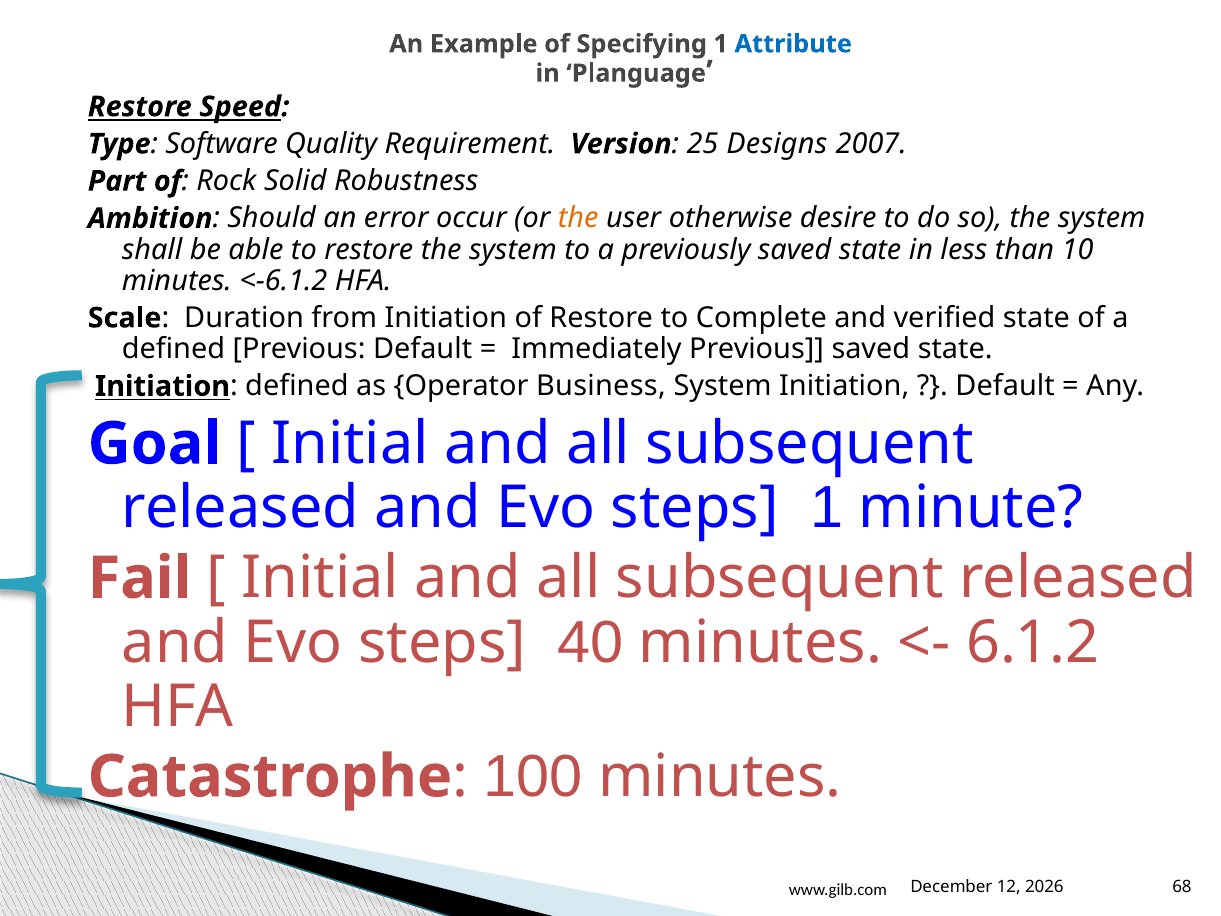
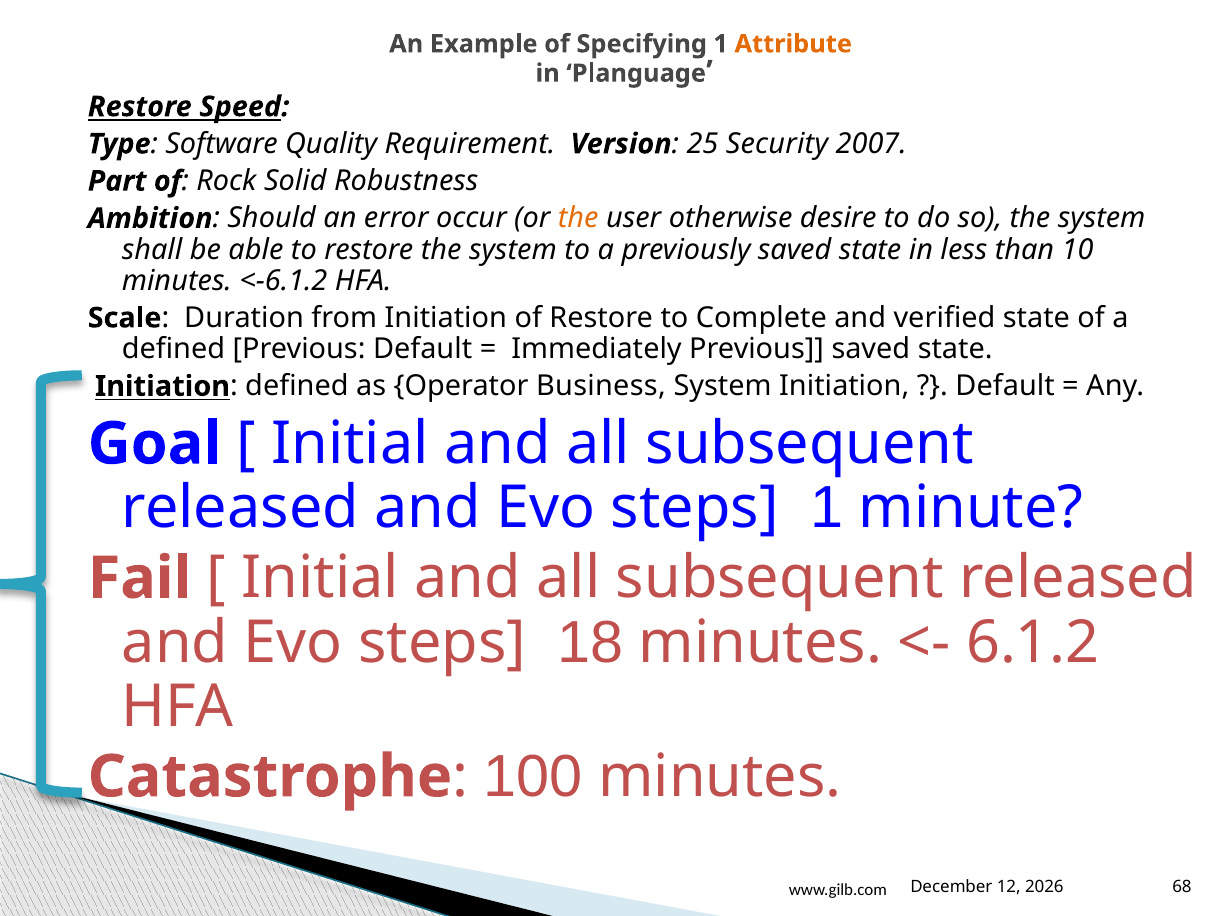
Attribute colour: blue -> orange (793, 44)
Designs: Designs -> Security (777, 144)
40: 40 -> 18 (590, 642)
